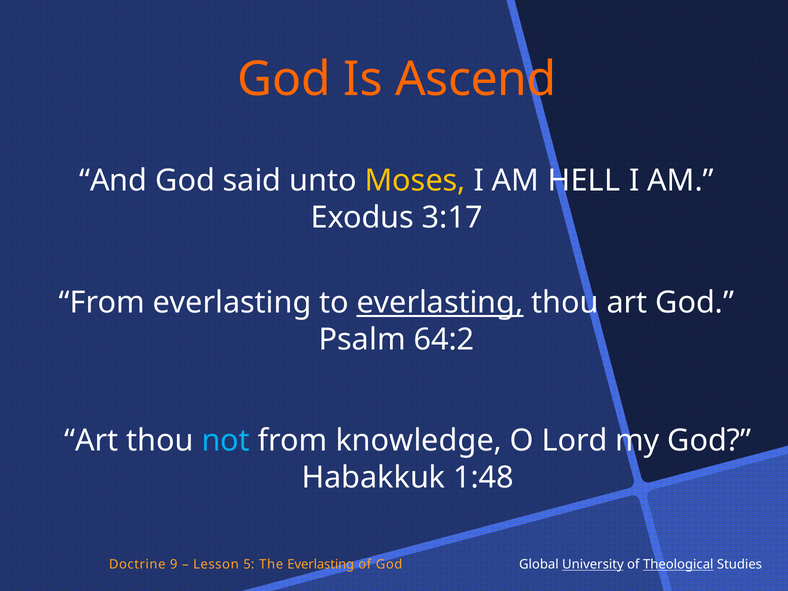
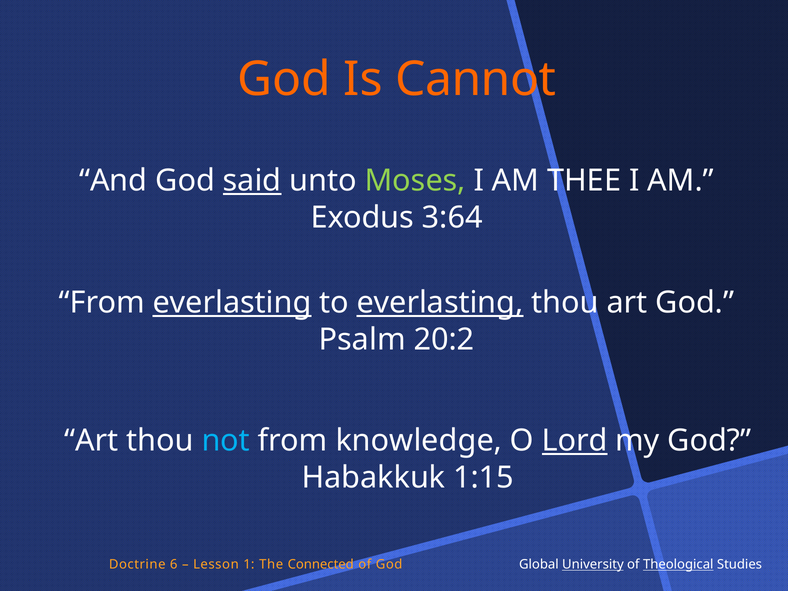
Ascend: Ascend -> Cannot (476, 79)
said underline: none -> present (252, 181)
Moses colour: yellow -> light green (415, 181)
HELL: HELL -> THEE (584, 181)
3:17: 3:17 -> 3:64 (452, 217)
everlasting underline: none -> present (232, 303)
64:2: 64:2 -> 20:2 (444, 340)
Lord underline: none -> present (575, 441)
1:48: 1:48 -> 1:15 (484, 478)
9: 9 -> 6 (174, 565)
5: 5 -> 1 (249, 565)
The Everlasting: Everlasting -> Connected (321, 565)
